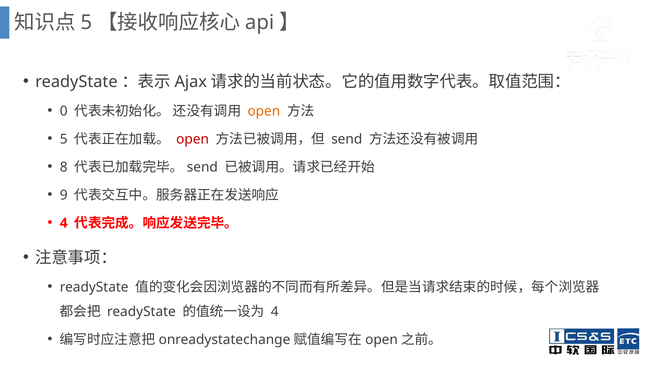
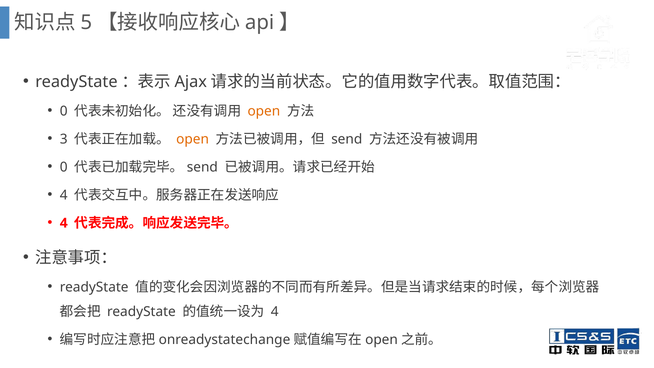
5: 5 -> 3 (64, 139)
open colour: red -> orange (193, 139)
8: 8 -> 0 (64, 167)
9: 9 -> 4 (64, 195)
